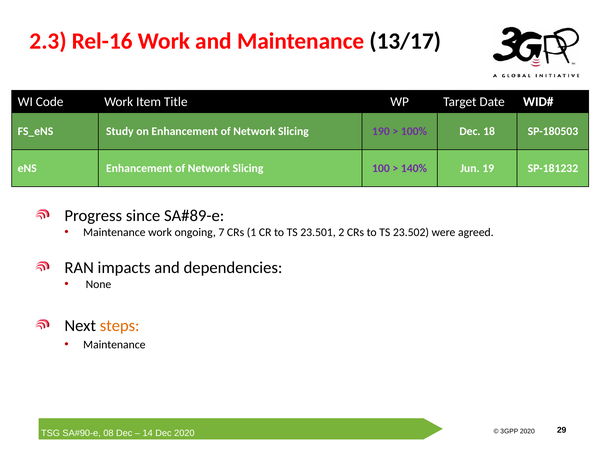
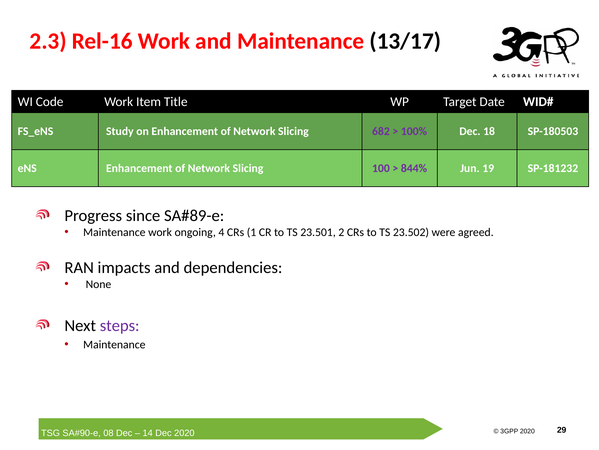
190: 190 -> 682 (381, 131)
140%: 140% -> 844% (414, 168)
7: 7 -> 4 (221, 232)
steps colour: orange -> purple (120, 325)
